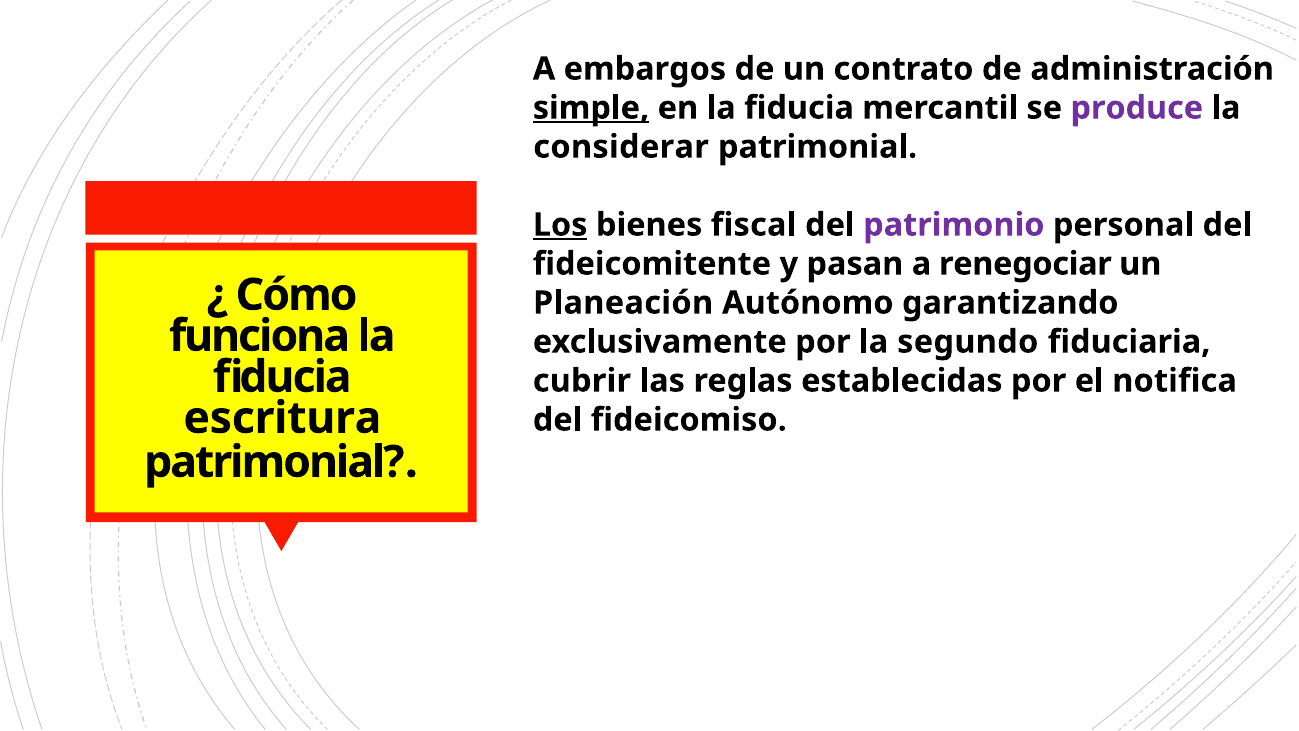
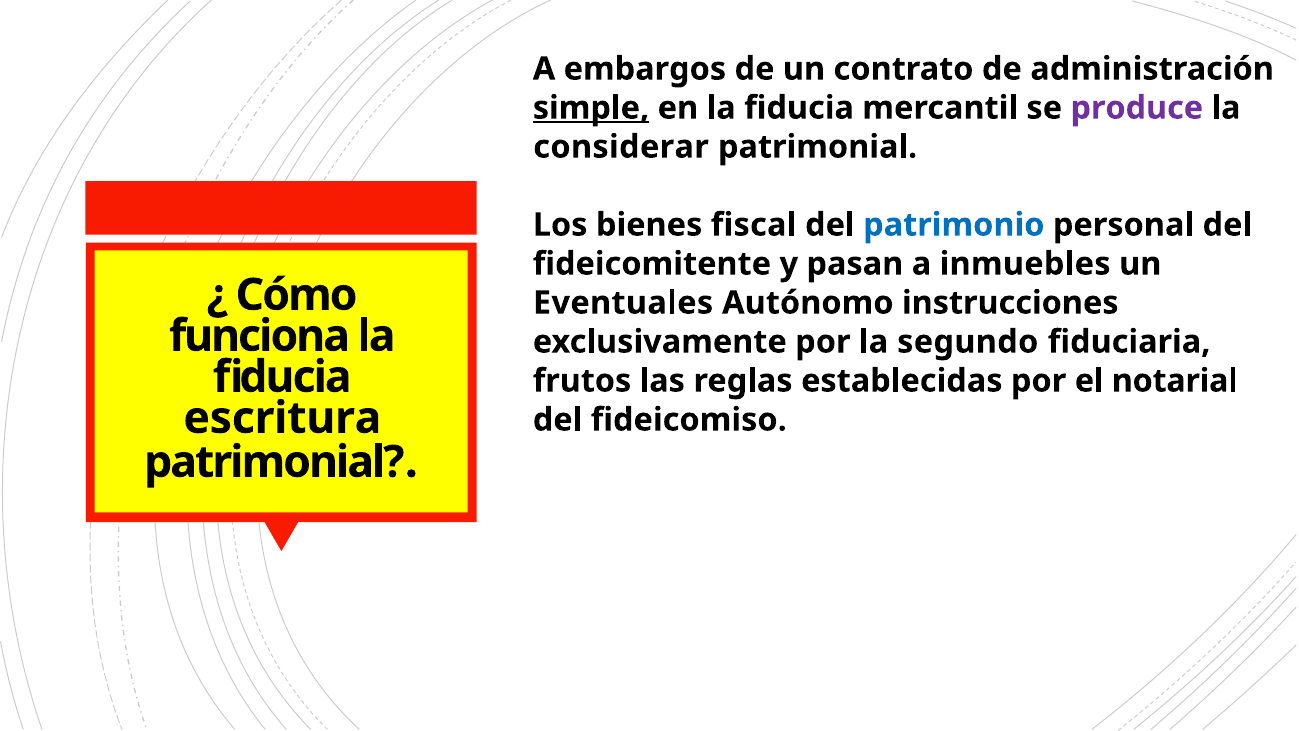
Los underline: present -> none (560, 225)
patrimonio colour: purple -> blue (954, 225)
renegociar: renegociar -> inmuebles (1025, 264)
Planeación: Planeación -> Eventuales (623, 303)
garantizando: garantizando -> instrucciones (1010, 303)
cubrir: cubrir -> frutos (582, 381)
notifica: notifica -> notarial (1175, 381)
